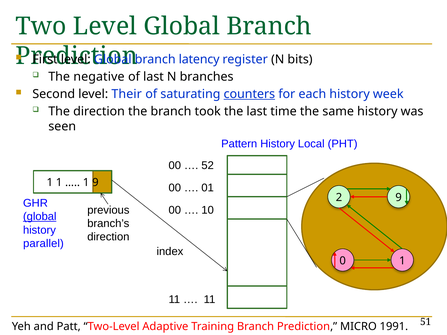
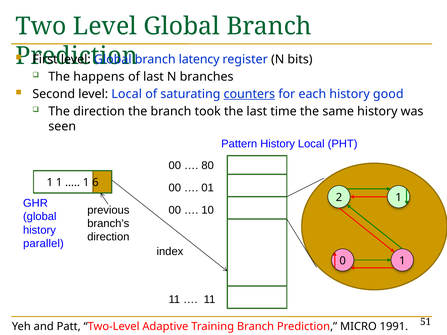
negative: negative -> happens (99, 77)
level Their: Their -> Local (127, 94)
week: week -> good (388, 94)
52: 52 -> 80 (208, 166)
1 9: 9 -> 6 (95, 183)
2 9: 9 -> 1 (399, 198)
global underline: present -> none (40, 217)
